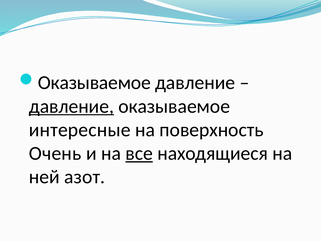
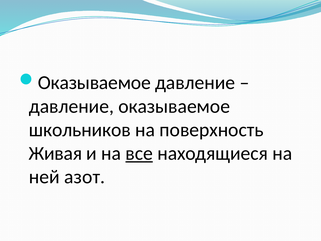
давление underline: present -> none (71, 106)
интересные: интересные -> школьников (80, 130)
Очень: Очень -> Живая (55, 153)
